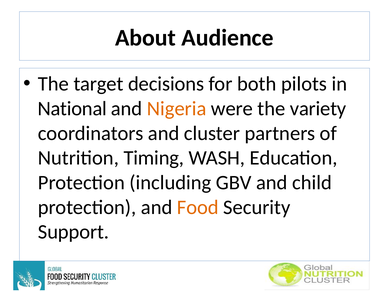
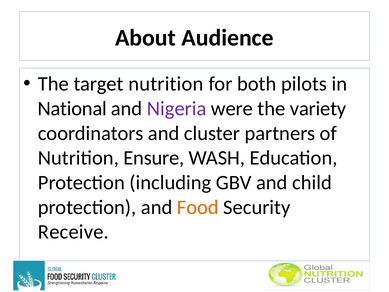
target decisions: decisions -> nutrition (166, 84)
Nigeria colour: orange -> purple (177, 108)
Timing: Timing -> Ensure (154, 158)
Support: Support -> Receive (73, 232)
